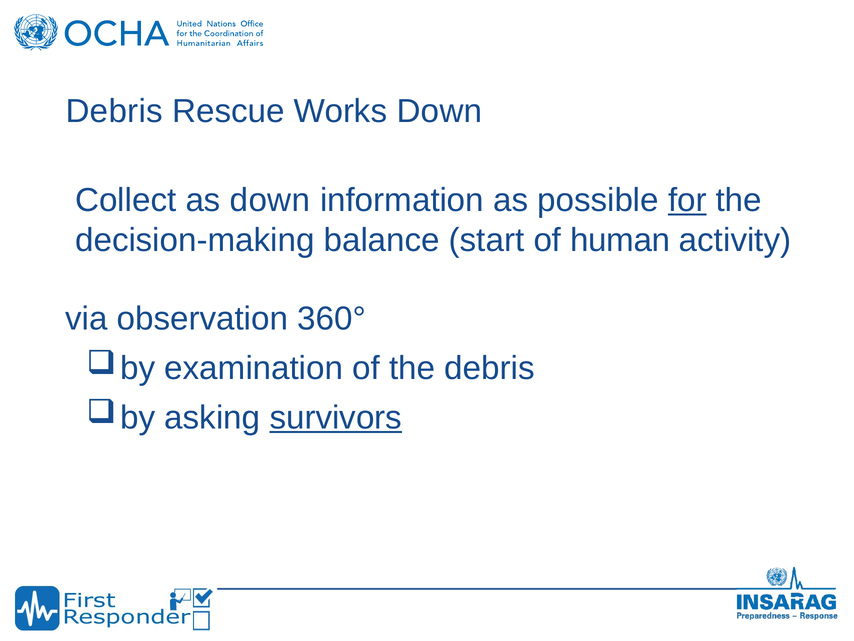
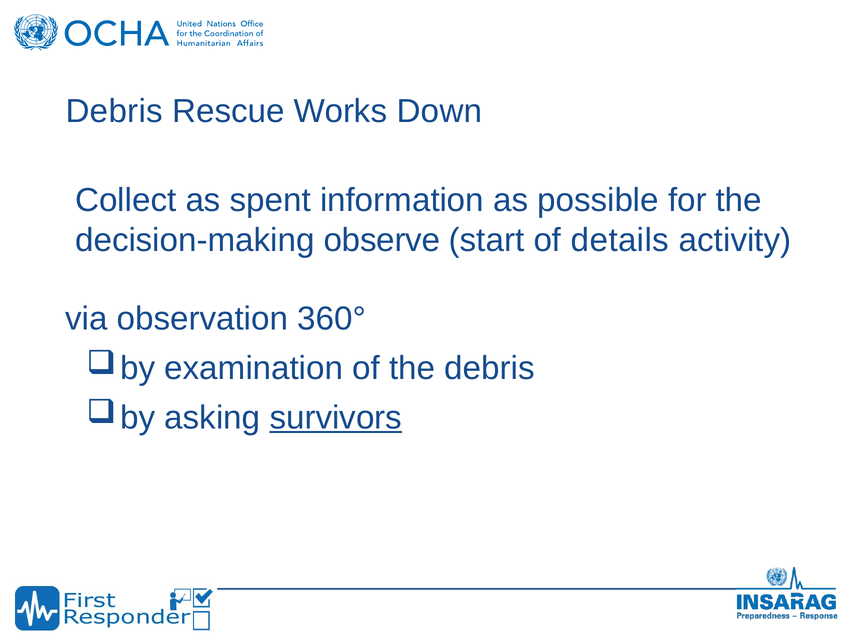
as down: down -> spent (270, 200)
for underline: present -> none (687, 200)
balance: balance -> observe (382, 240)
human: human -> details (620, 240)
